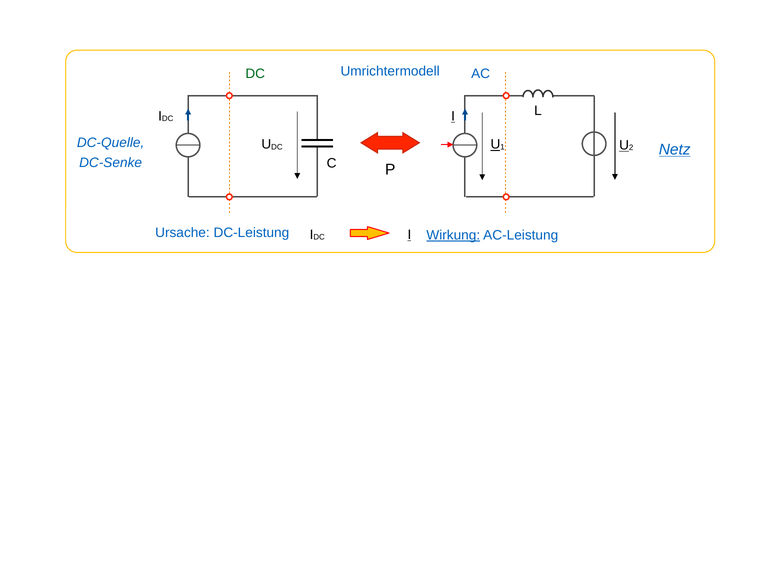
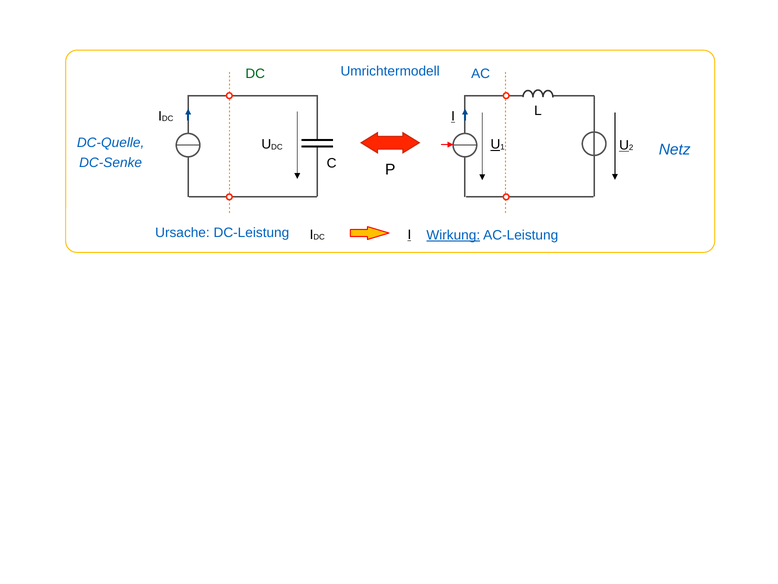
Netz underline: present -> none (675, 149)
